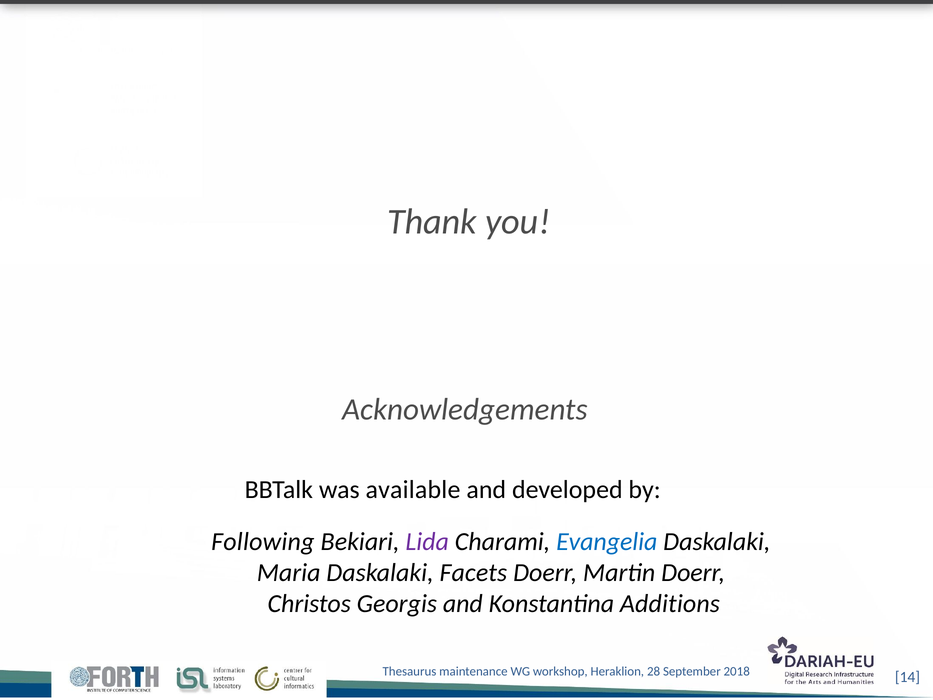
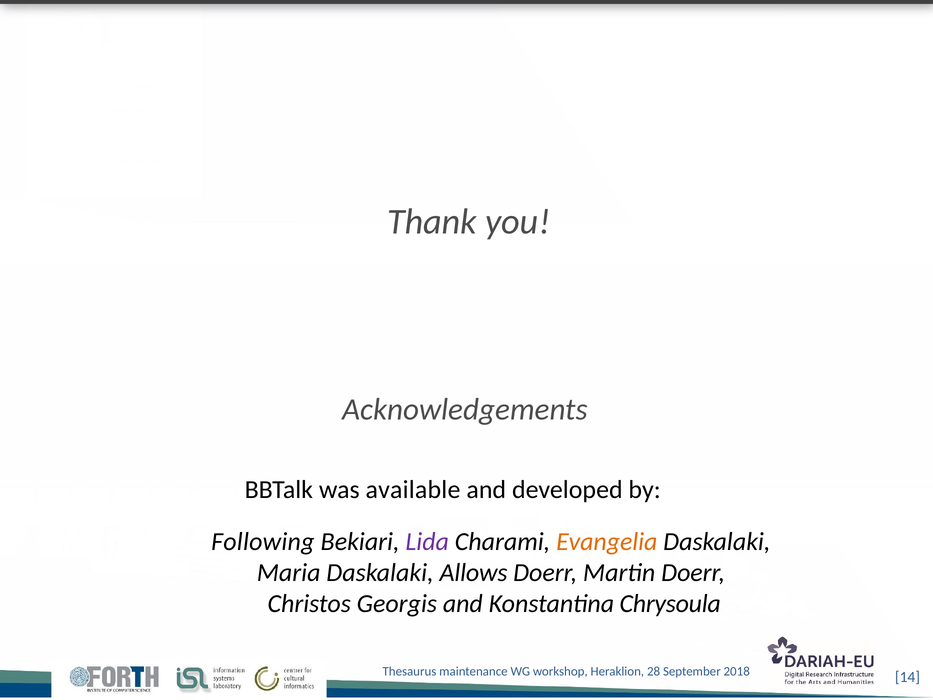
Evangelia colour: blue -> orange (607, 541)
Facets: Facets -> Allows (474, 573)
Additions: Additions -> Chrysoula (670, 604)
